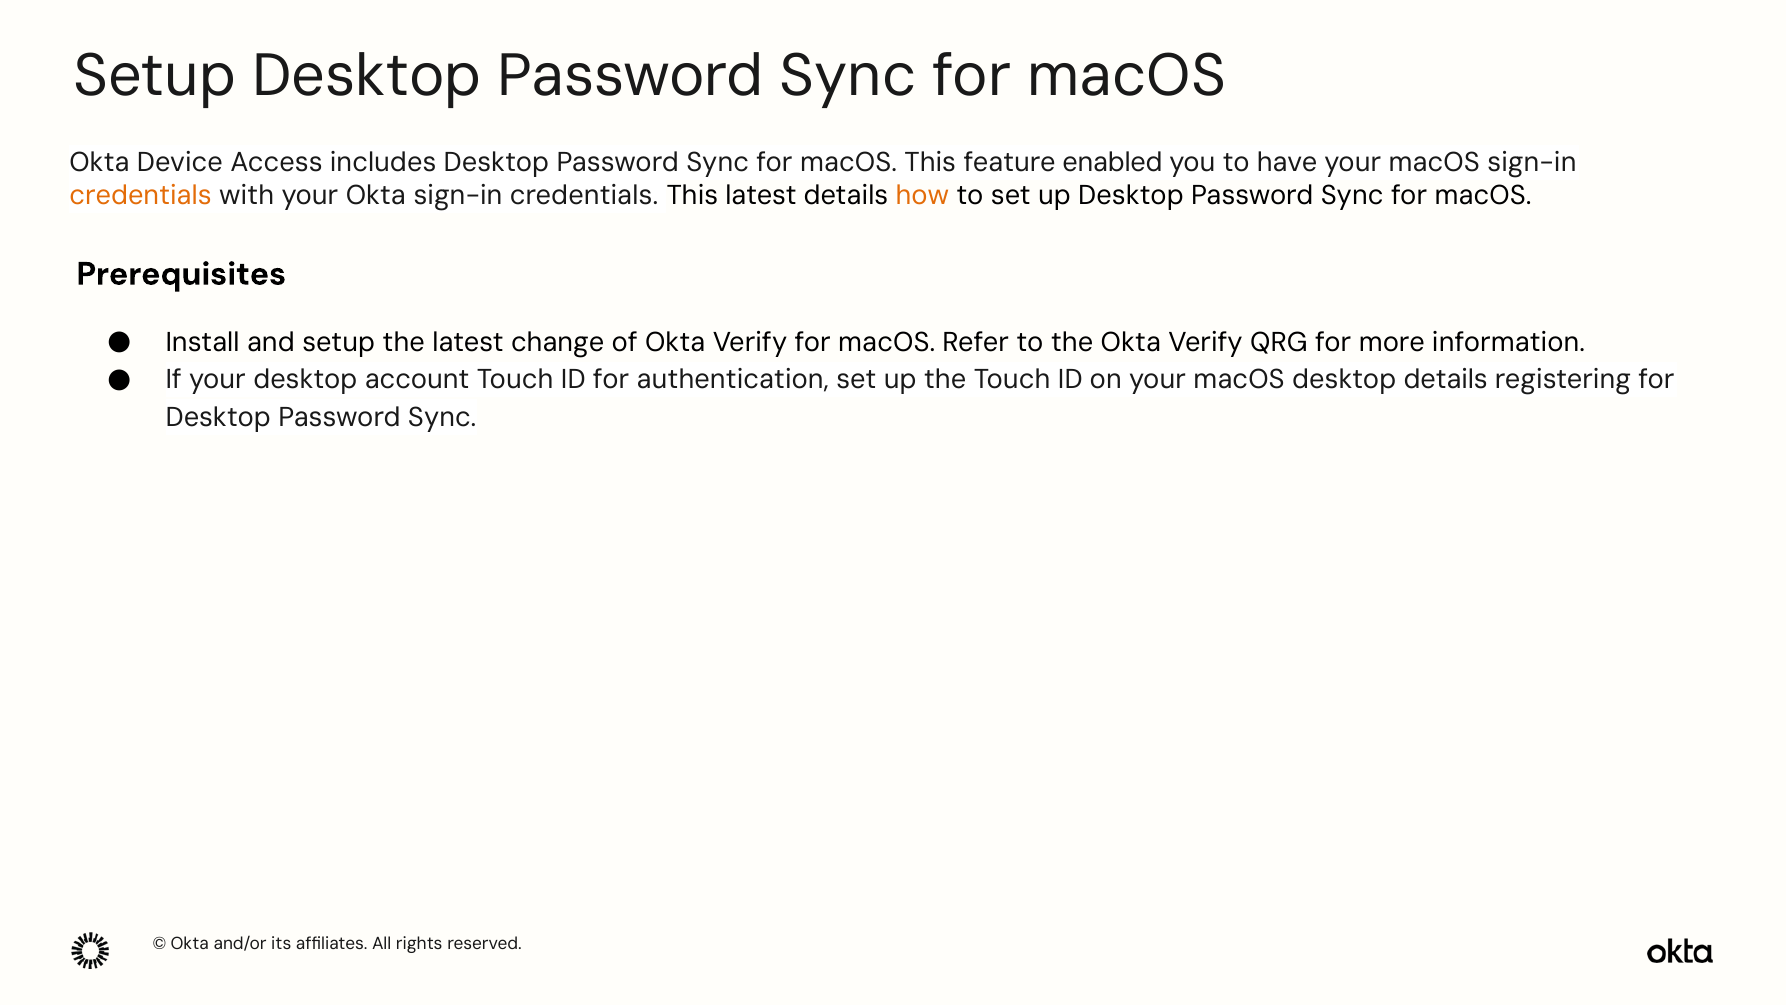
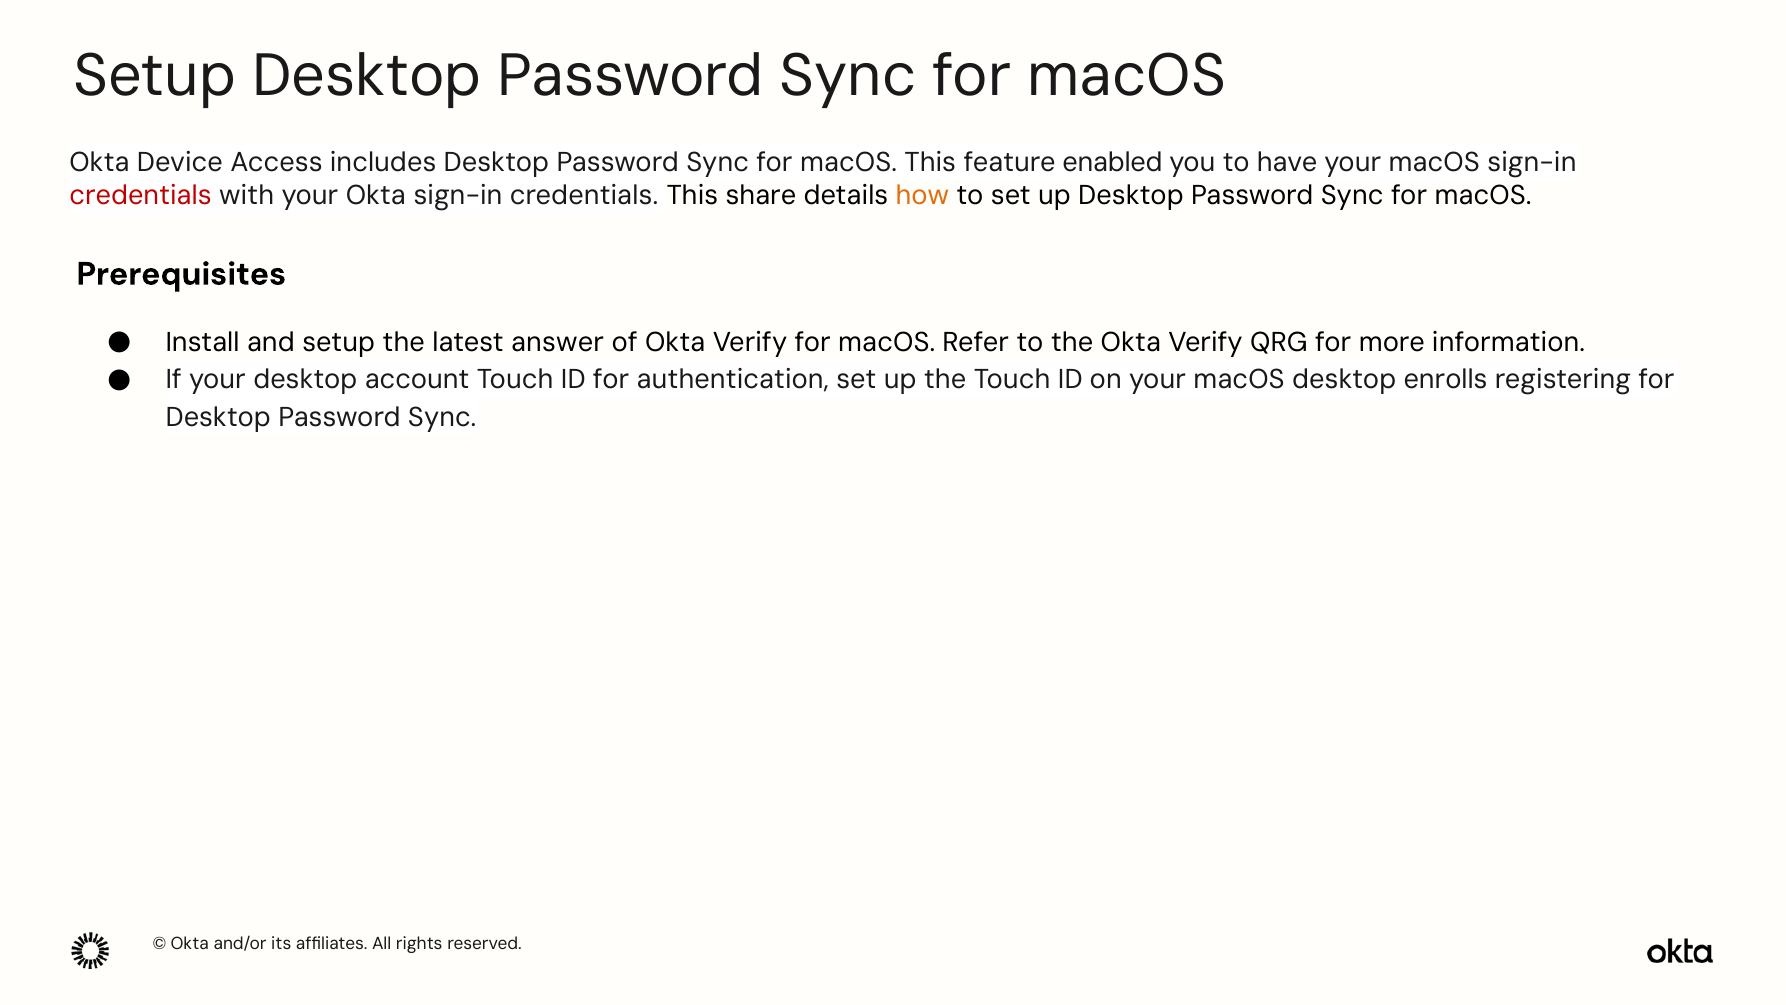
credentials colour: orange -> red (141, 196)
This latest: latest -> share (761, 196)
change: change -> answer (558, 342)
desktop details: details -> enrolls (1446, 380)
